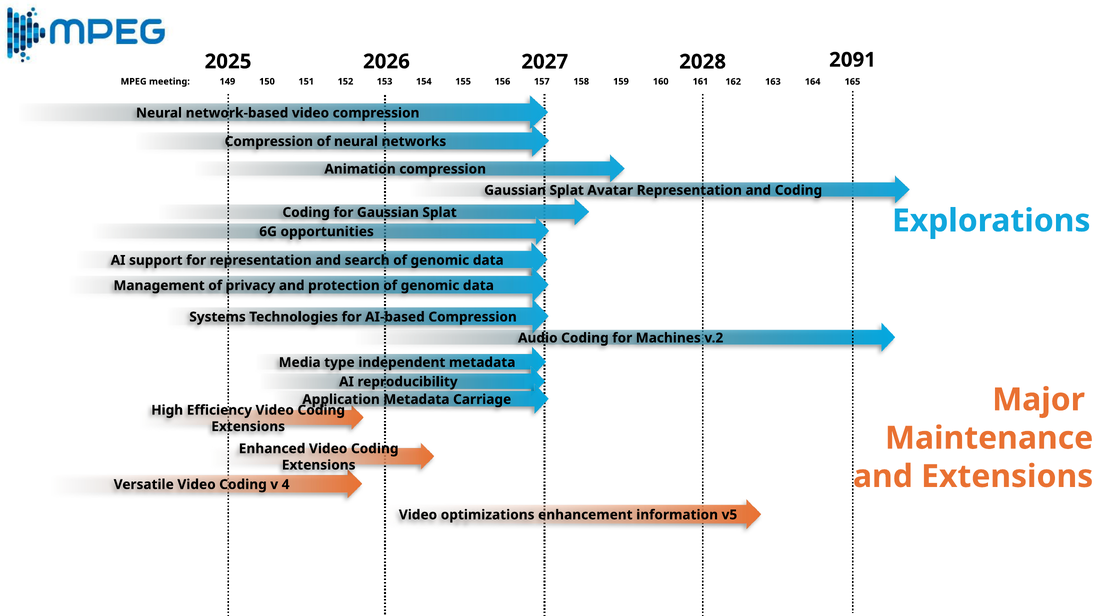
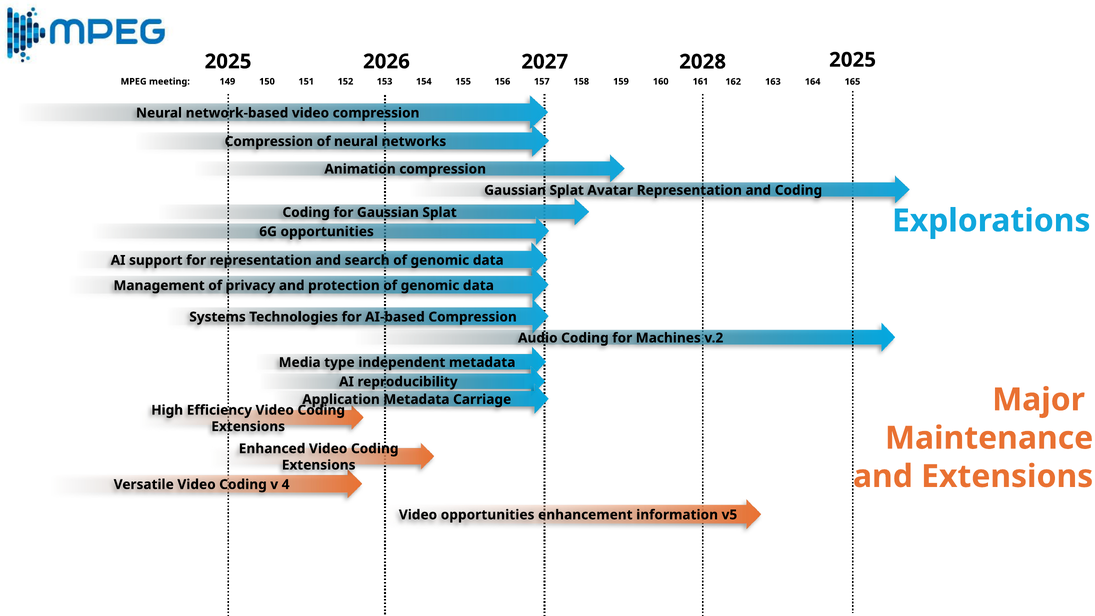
2091: 2091 -> 2025 (853, 60)
Video optimizations: optimizations -> opportunities (488, 515)
